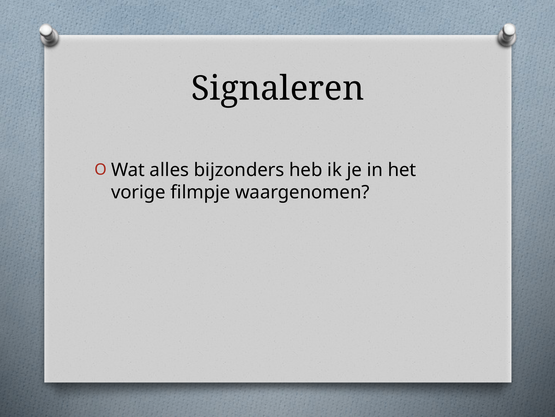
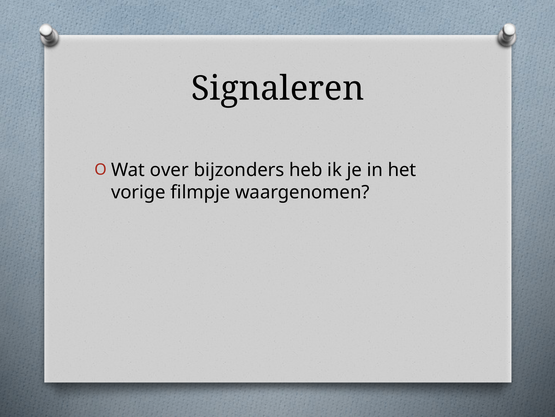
alles: alles -> over (169, 170)
